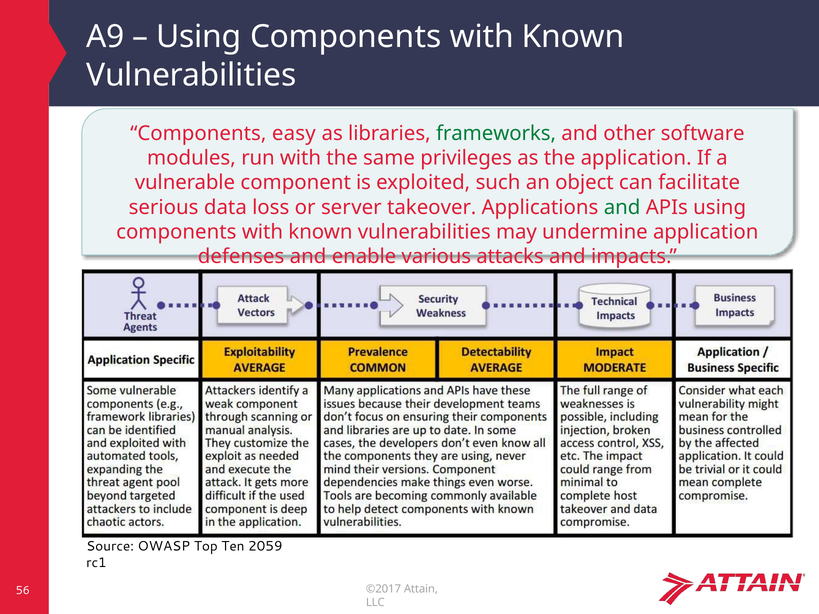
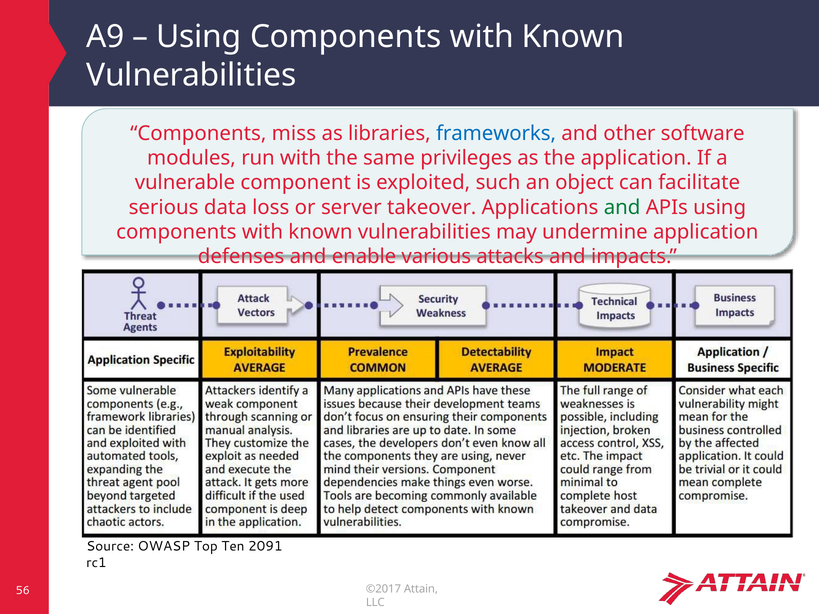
easy: easy -> miss (294, 134)
frameworks colour: green -> blue (496, 134)
2059: 2059 -> 2091 (265, 547)
